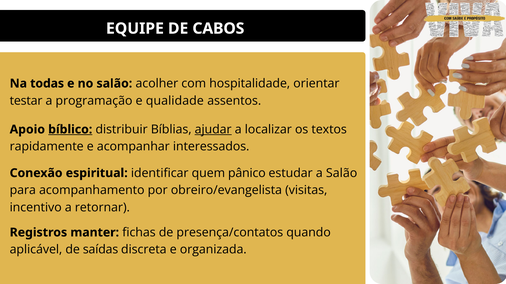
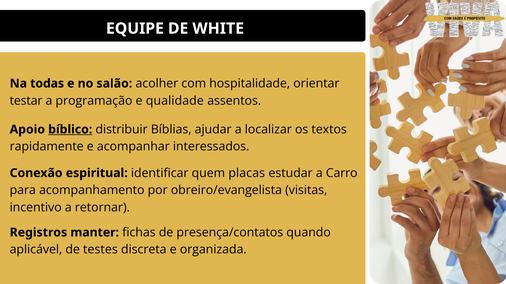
CABOS: CABOS -> WHITE (218, 29)
ajudar underline: present -> none (213, 130)
pânico: pânico -> placas (247, 173)
a Salão: Salão -> Carro (342, 173)
saídas: saídas -> testes (100, 250)
